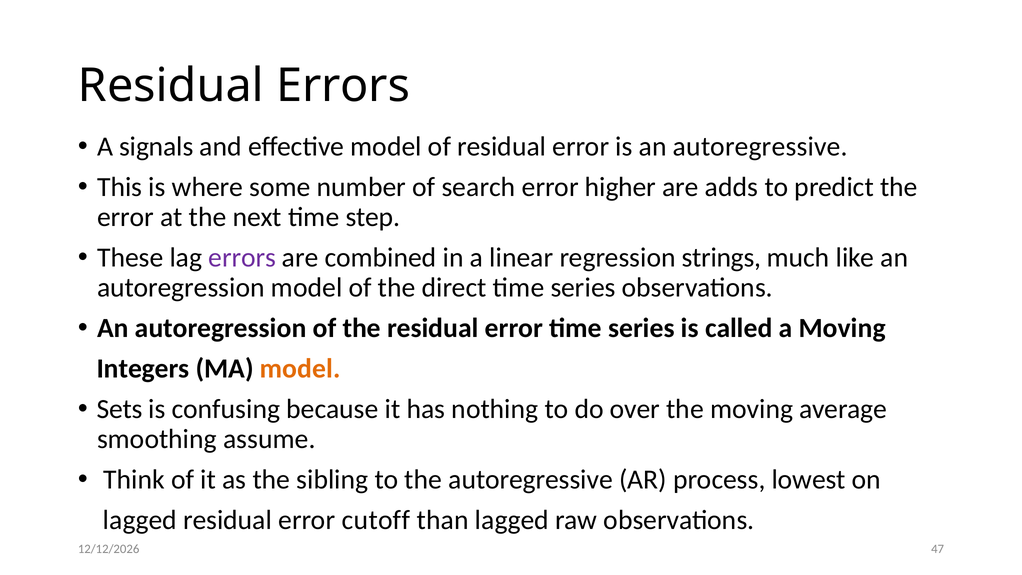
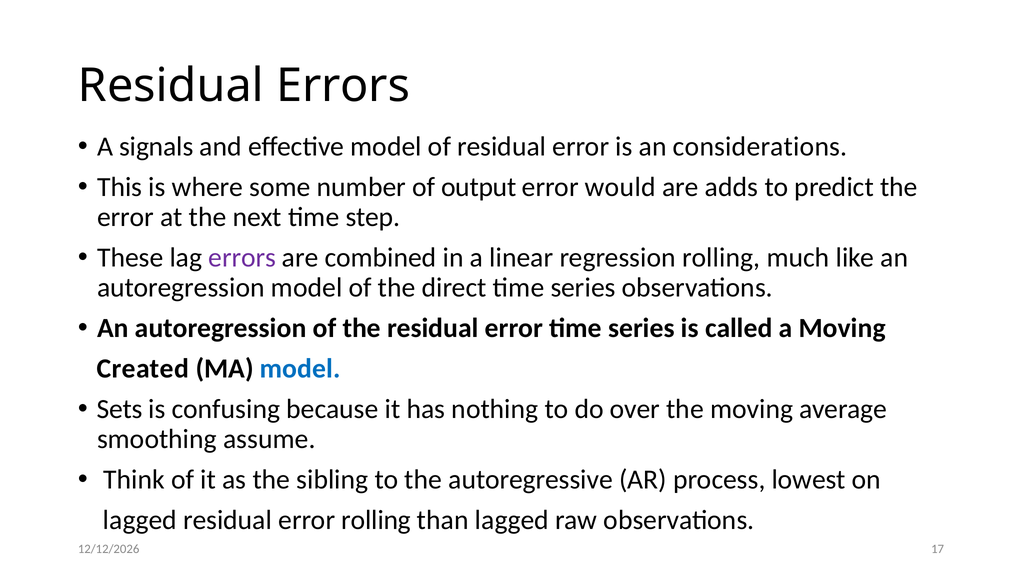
an autoregressive: autoregressive -> considerations (760, 147)
search: search -> output (479, 187)
higher: higher -> would (620, 187)
regression strings: strings -> rolling (721, 257)
Integers: Integers -> Created (143, 368)
model colour: orange -> blue (300, 368)
error cutoff: cutoff -> rolling (376, 520)
47: 47 -> 17 (938, 549)
